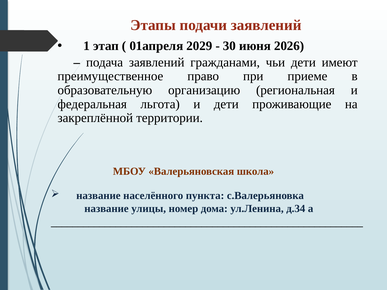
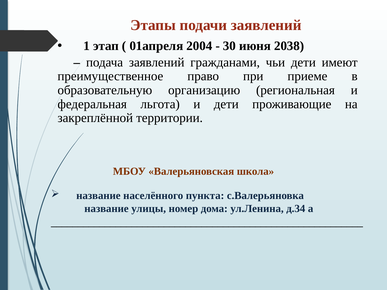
2029: 2029 -> 2004 (199, 46)
2026: 2026 -> 2038 (289, 46)
